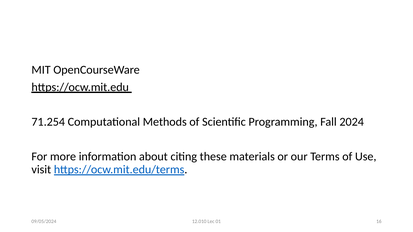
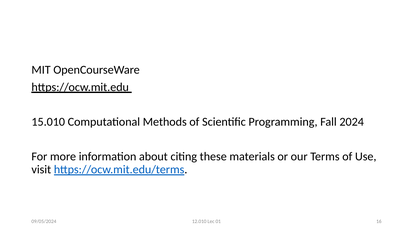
71.254: 71.254 -> 15.010 (48, 122)
